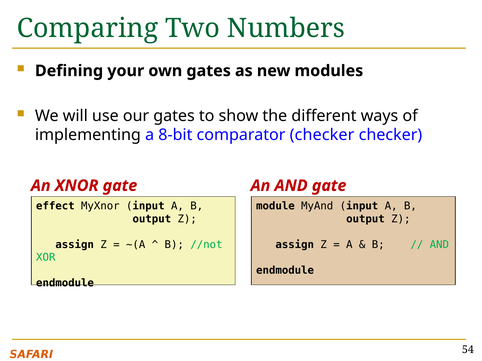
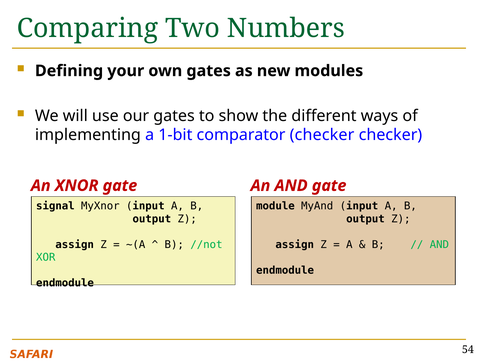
8-bit: 8-bit -> 1-bit (175, 135)
effect: effect -> signal (55, 206)
